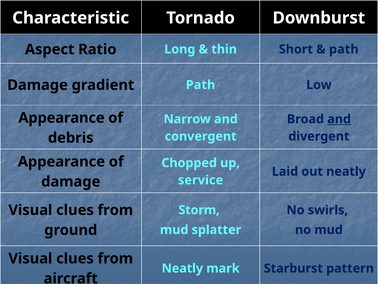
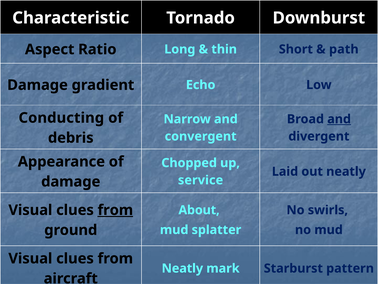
gradient Path: Path -> Echo (201, 85)
Appearance: Appearance -> Conducting (61, 118)
from underline: none -> present (115, 210)
Storm: Storm -> About (199, 210)
